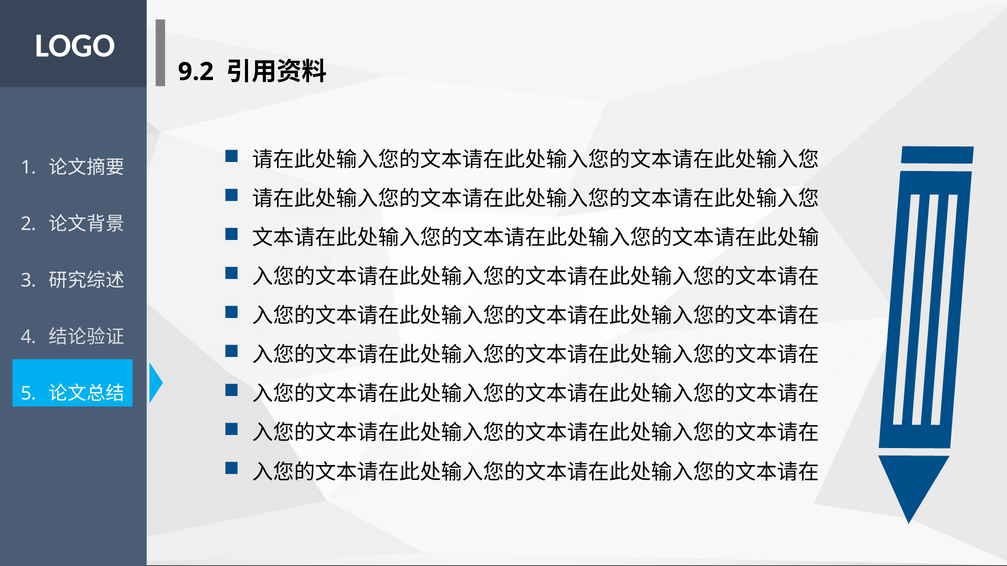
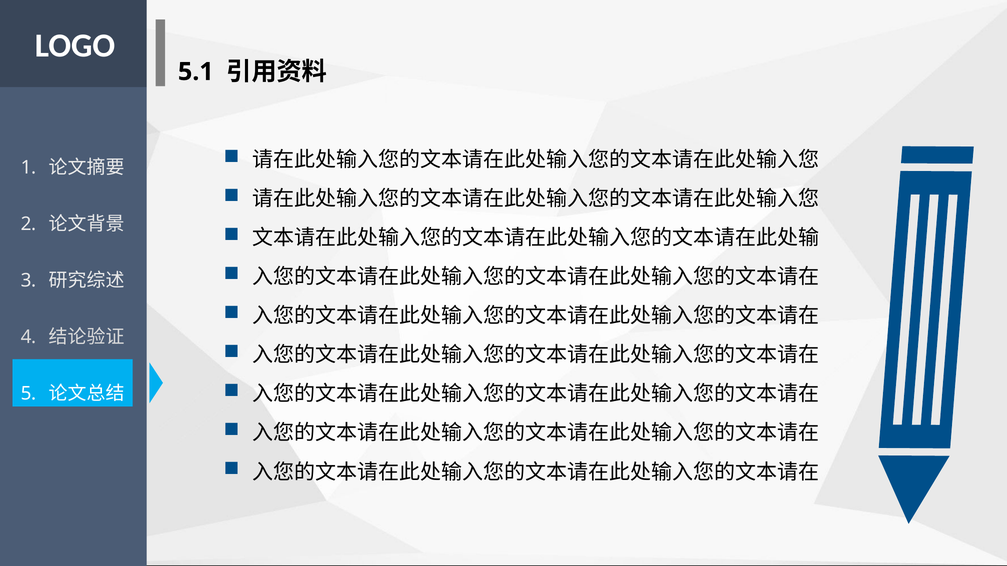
9.2: 9.2 -> 5.1 (196, 72)
